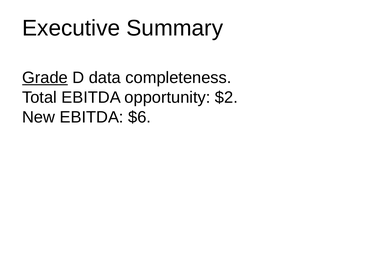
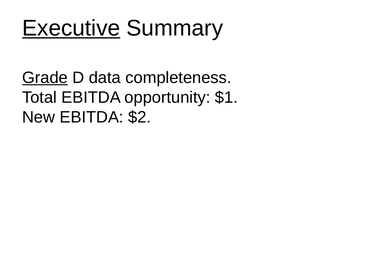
Executive underline: none -> present (71, 28)
$2: $2 -> $1 (226, 97)
$6: $6 -> $2 (140, 117)
